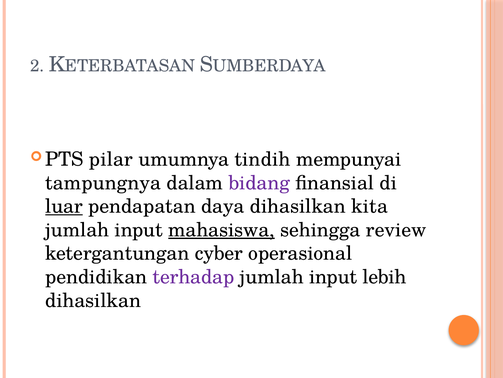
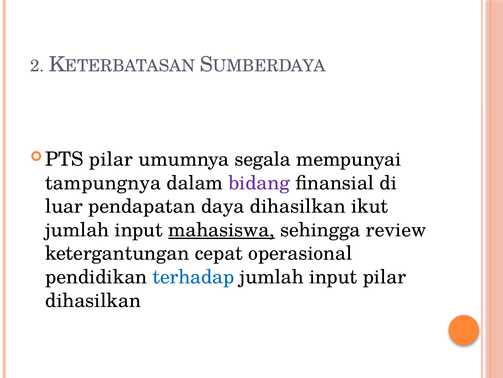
tindih: tindih -> segala (263, 159)
luar underline: present -> none (64, 206)
kita: kita -> ikut (370, 206)
cyber: cyber -> cepat (219, 253)
terhadap colour: purple -> blue (193, 276)
input lebih: lebih -> pilar (384, 276)
